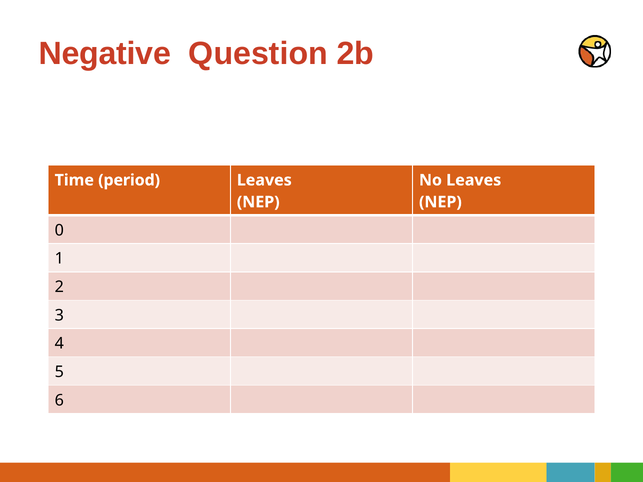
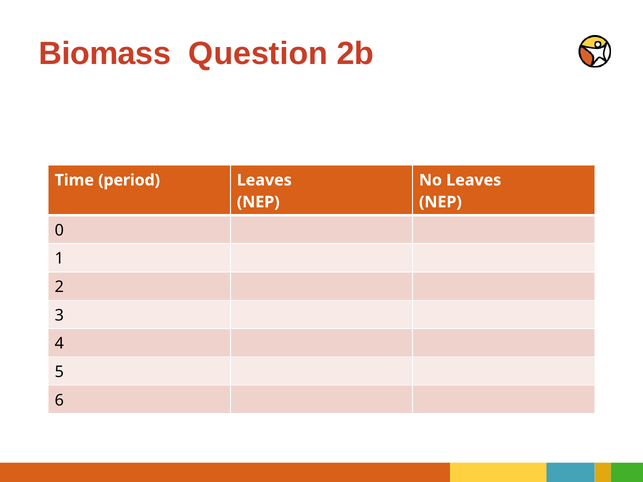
Negative: Negative -> Biomass (105, 54)
